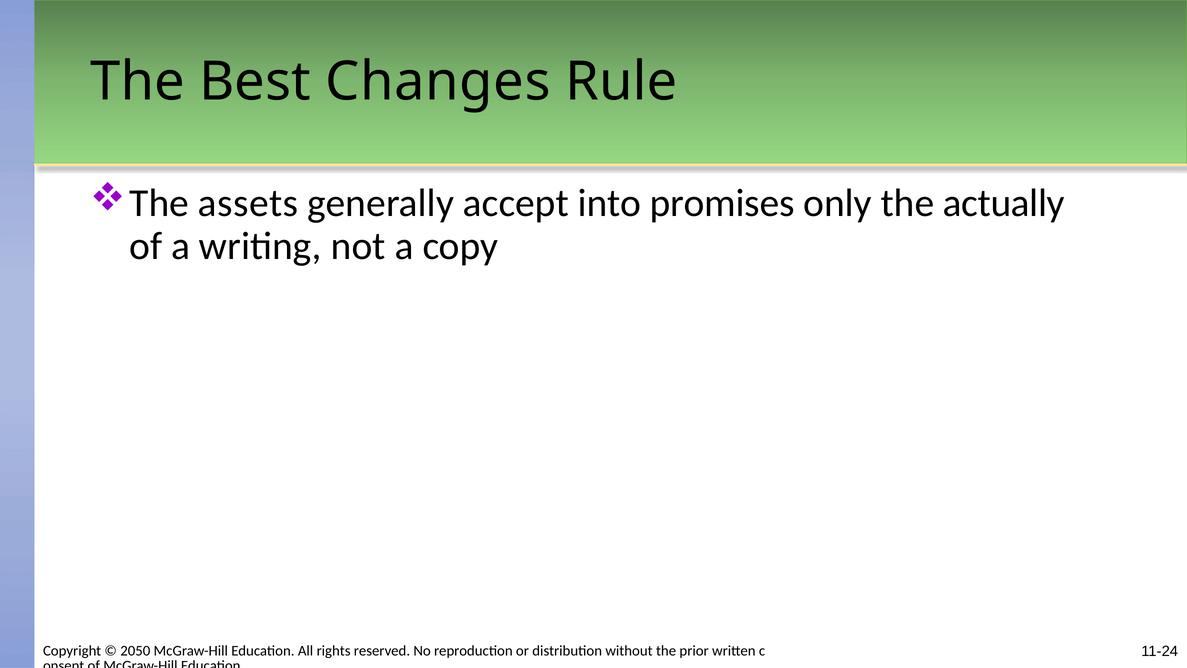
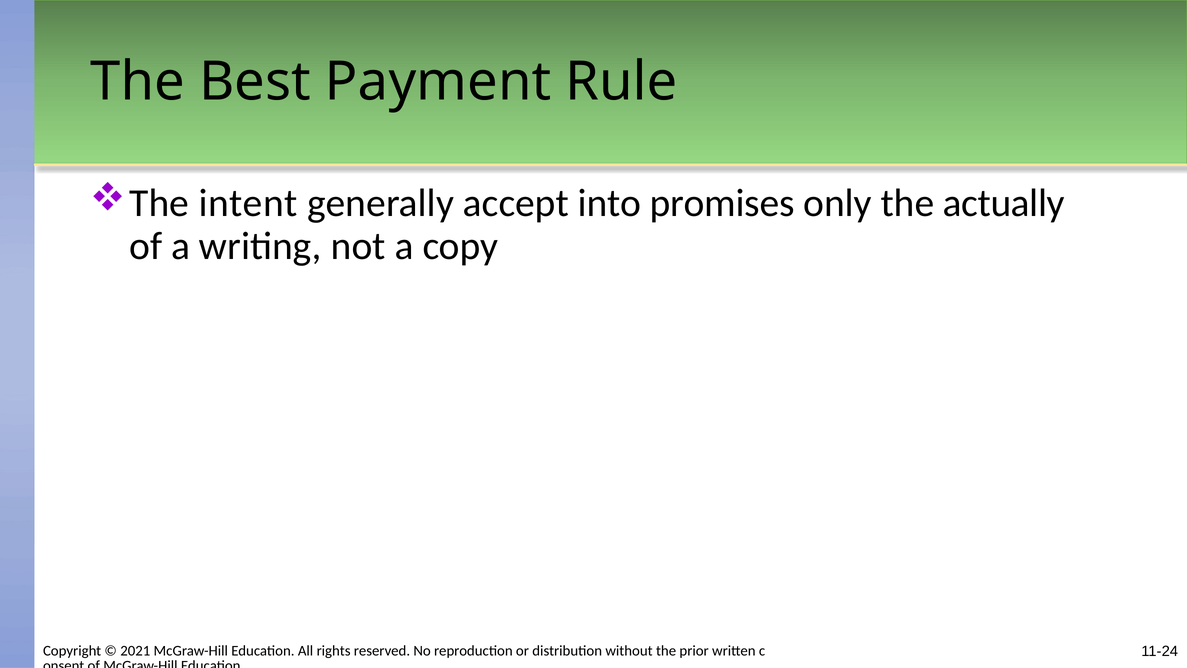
Changes: Changes -> Payment (438, 82)
assets: assets -> intent (248, 203)
2050: 2050 -> 2021 (135, 651)
